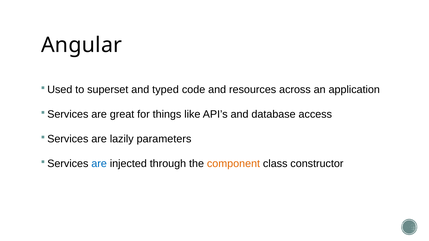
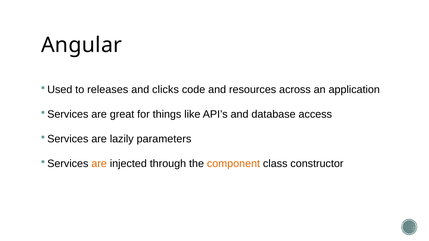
superset: superset -> releases (108, 90)
typed: typed -> clicks (166, 90)
are colour: blue -> orange (99, 164)
